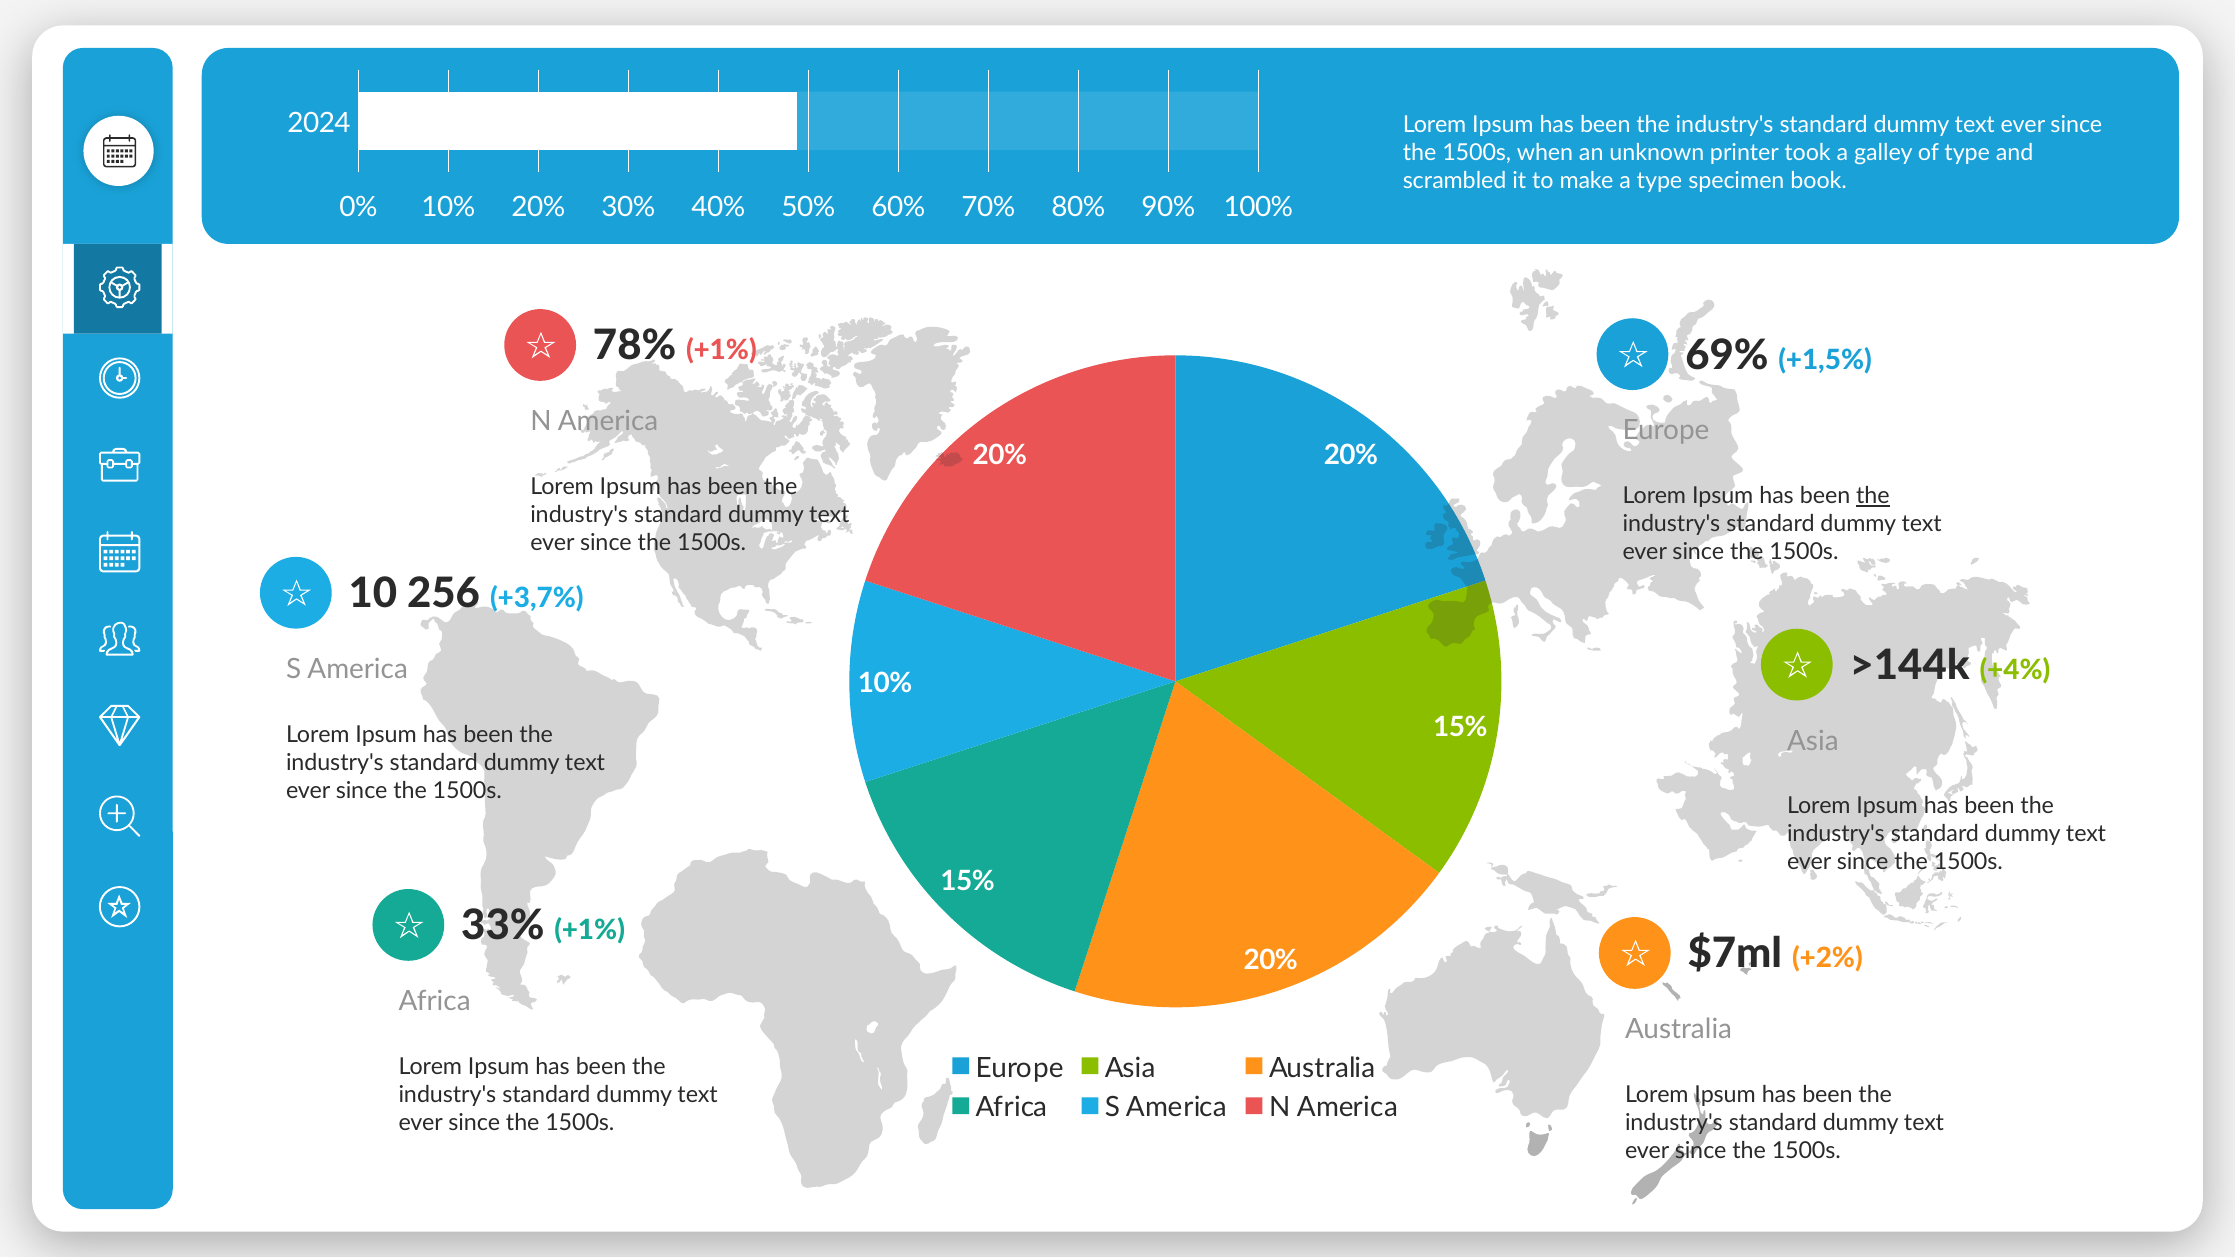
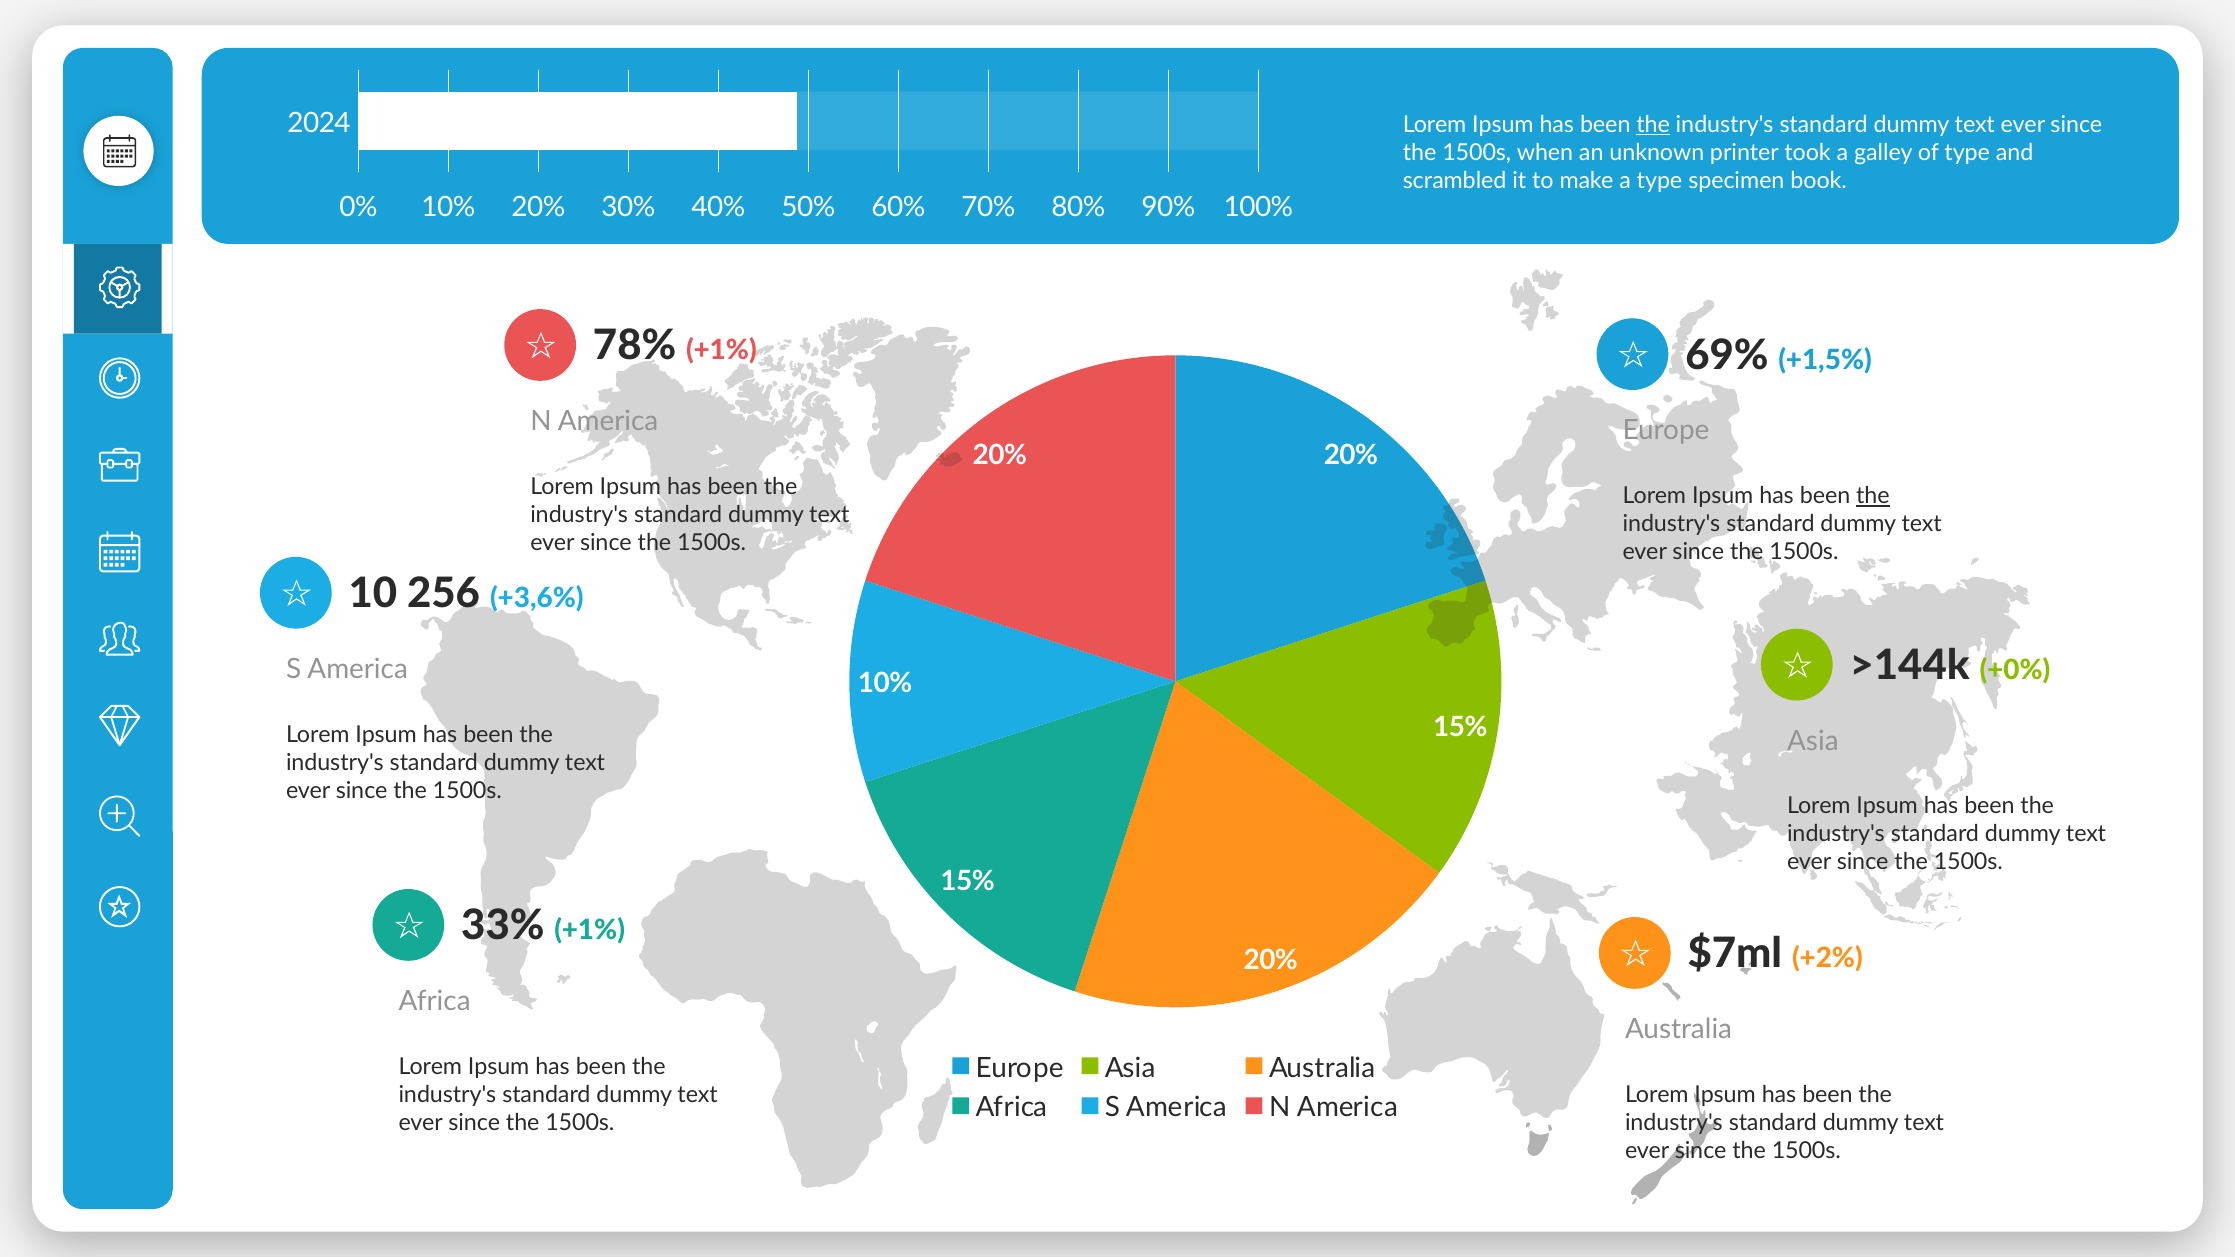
the underline: none -> present (1653, 124)
+3,7%: +3,7% -> +3,6% (537, 599)
+4%: +4% -> +0% (2015, 670)
